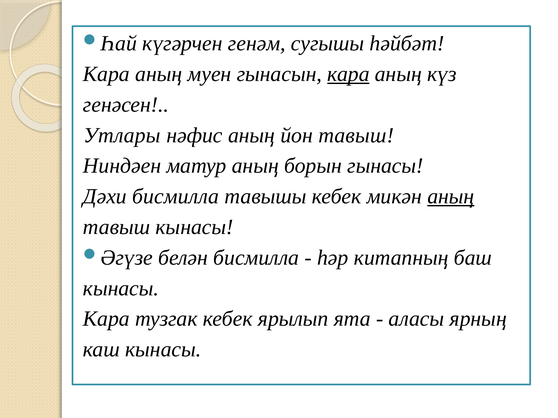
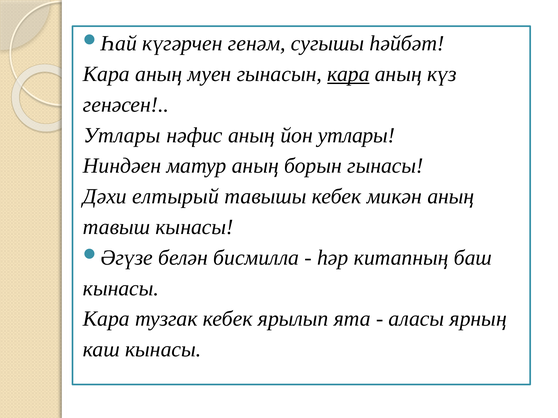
йон тавыш: тавыш -> утлары (356, 135)
Дәхи бисмилла: бисмилла -> елтырый (176, 197)
аның underline: present -> none (451, 197)
